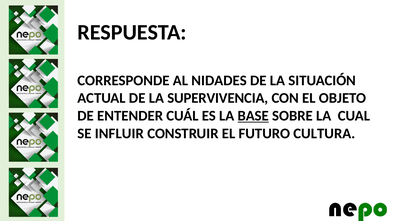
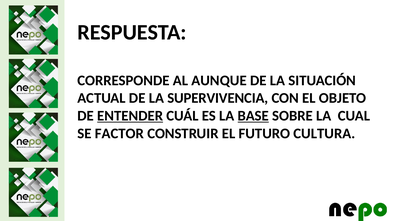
NIDADES: NIDADES -> AUNQUE (219, 80)
ENTENDER underline: none -> present (130, 116)
INFLUIR: INFLUIR -> FACTOR (119, 134)
